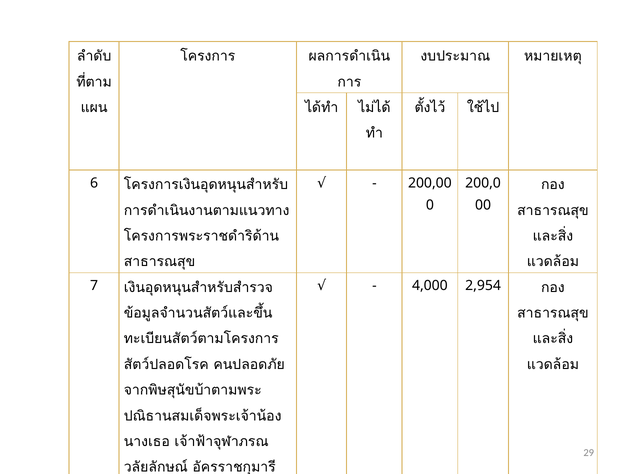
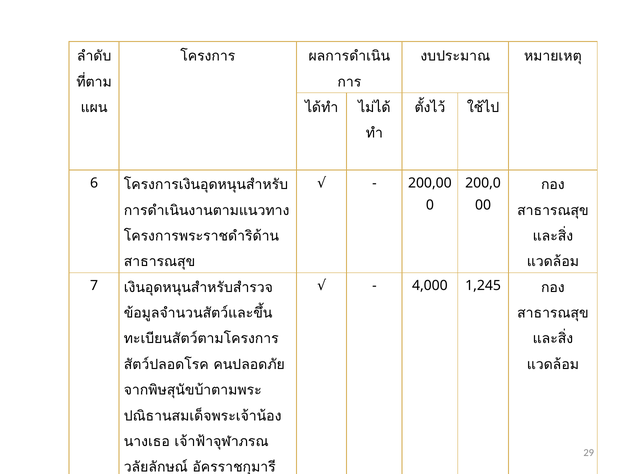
2,954: 2,954 -> 1,245 (483, 286)
